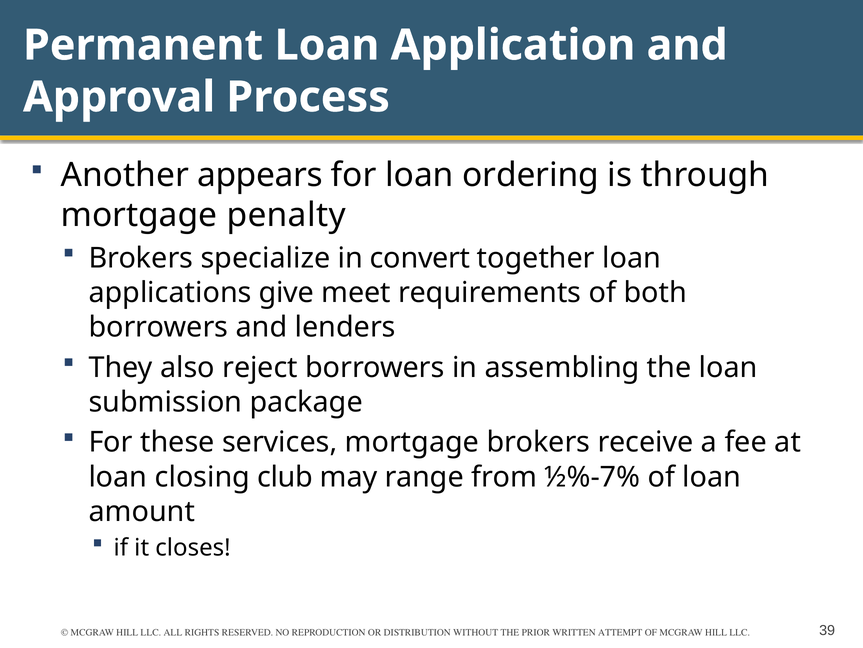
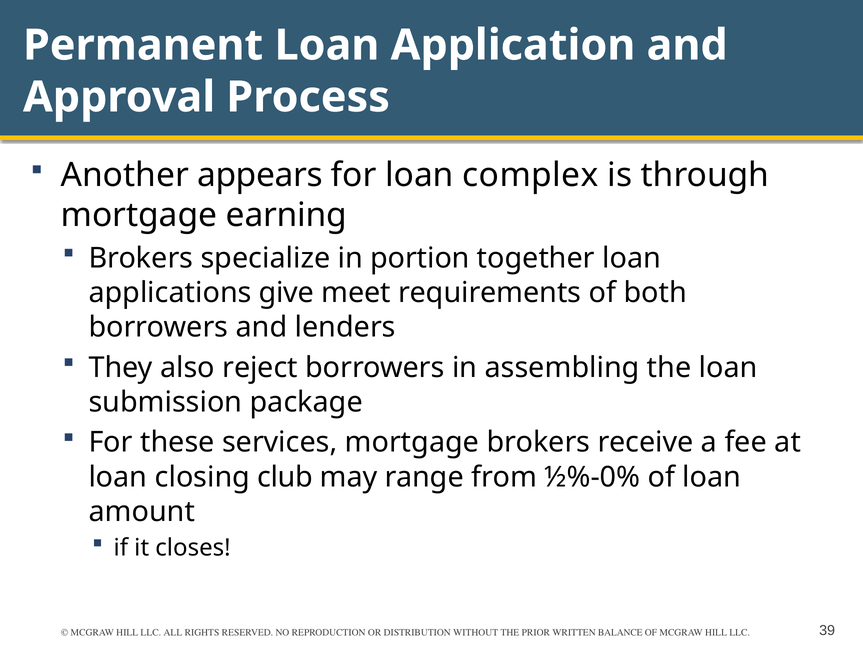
ordering: ordering -> complex (530, 175)
penalty: penalty -> earning (286, 215)
convert: convert -> portion (420, 258)
½%-7%: ½%-7% -> ½%-0% (592, 476)
ATTEMPT: ATTEMPT -> BALANCE (620, 632)
